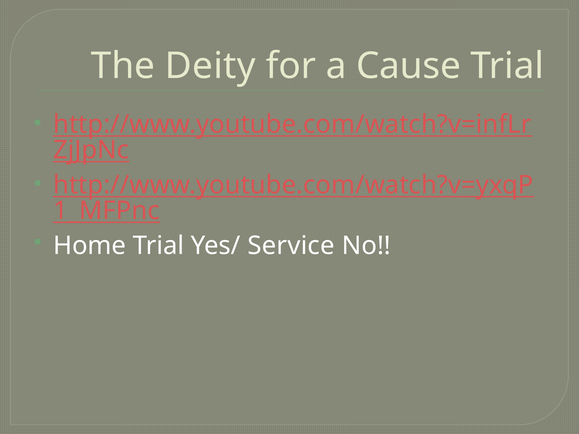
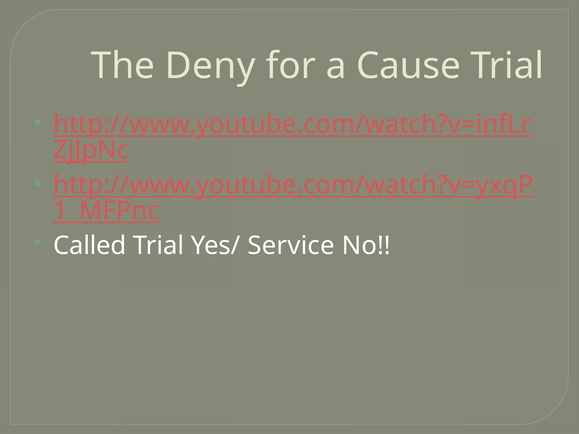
Deity: Deity -> Deny (210, 66)
Home: Home -> Called (90, 246)
